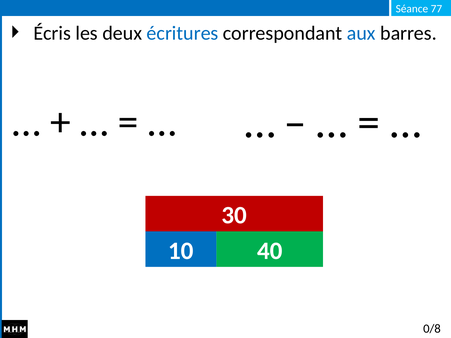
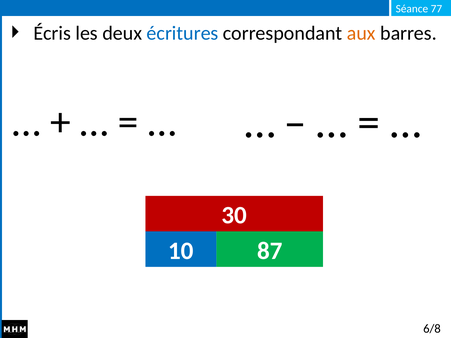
aux colour: blue -> orange (361, 33)
40: 40 -> 87 (270, 251)
0/8: 0/8 -> 6/8 (432, 329)
